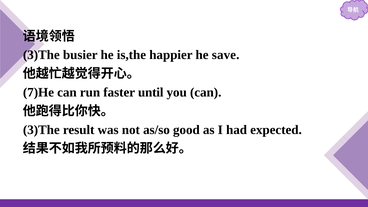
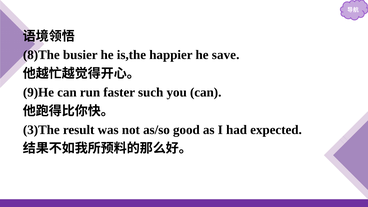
3)The: 3)The -> 8)The (41, 55)
7)He: 7)He -> 9)He (38, 92)
until: until -> such (151, 92)
